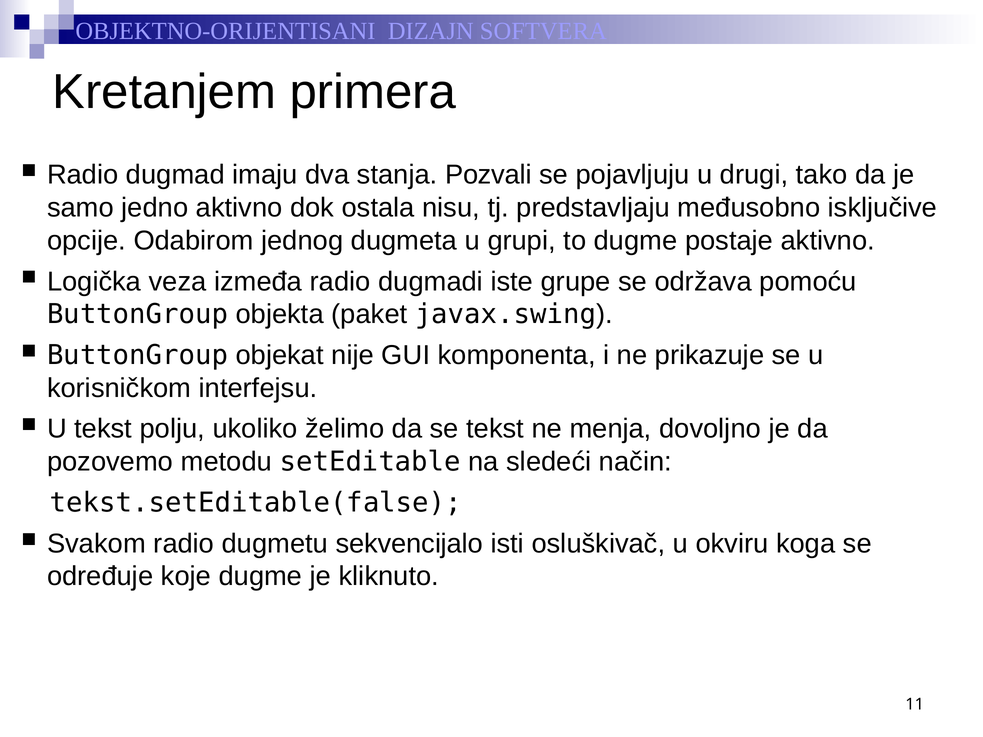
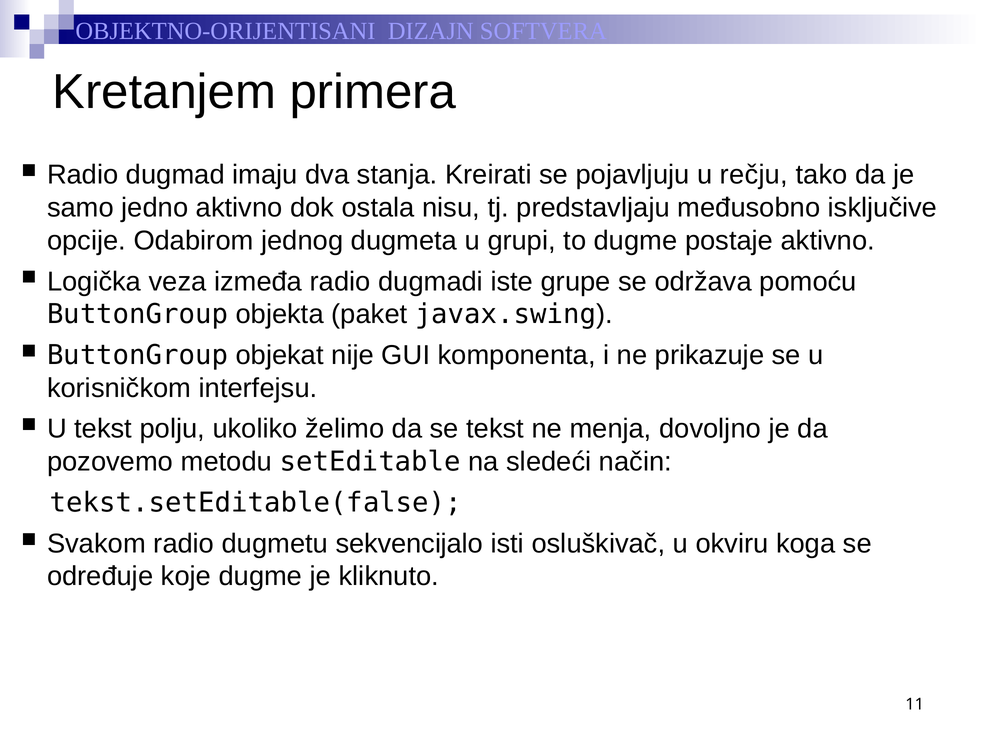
Pozvali: Pozvali -> Kreirati (488, 175)
drugi: drugi -> rečju (754, 175)
